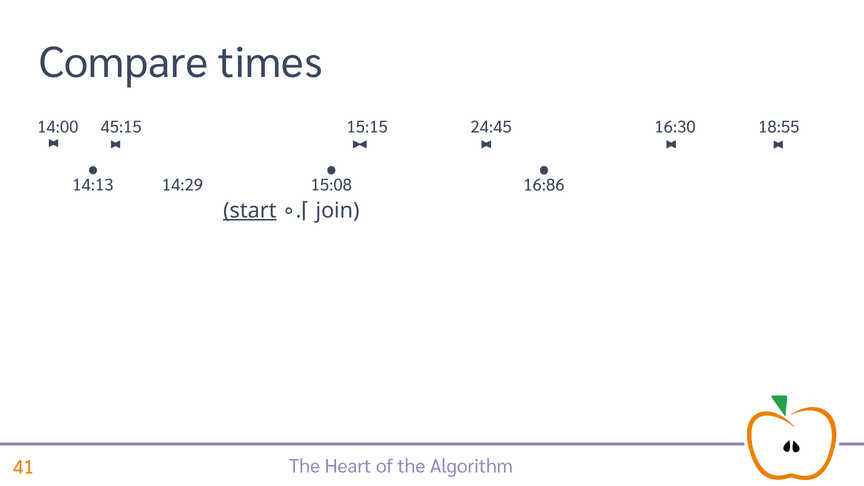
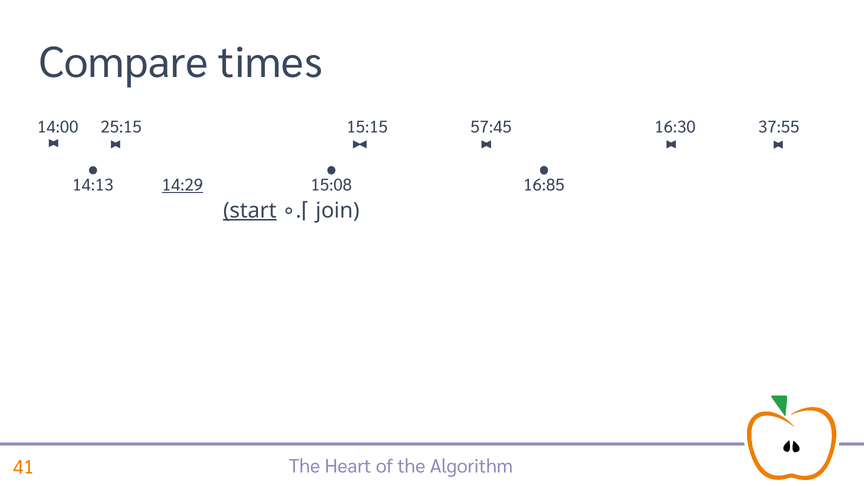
45:15: 45:15 -> 25:15 (121, 127)
24:45: 24:45 -> 57:45 (491, 127)
18:55: 18:55 -> 37:55 (779, 127)
14:29 underline: none -> present (182, 185)
16:86: 16:86 -> 16:85 (544, 185)
